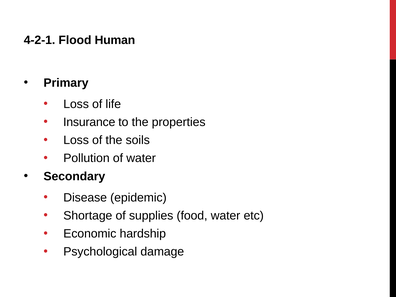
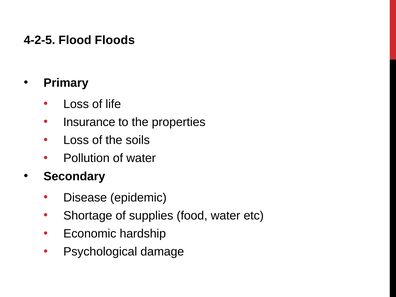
4-2-1: 4-2-1 -> 4-2-5 (40, 40)
Human: Human -> Floods (115, 40)
